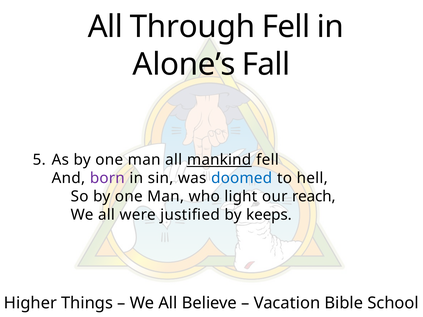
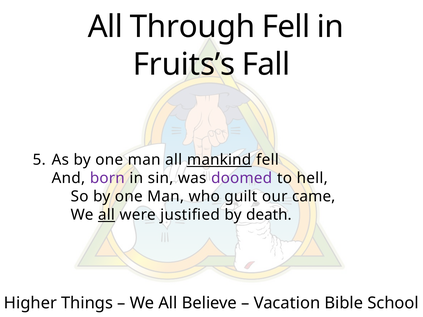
Alone’s: Alone’s -> Fruits’s (184, 64)
doomed colour: blue -> purple (242, 178)
light: light -> guilt (241, 197)
reach: reach -> came (314, 197)
all underline: none -> present (106, 215)
keeps: keeps -> death (269, 215)
